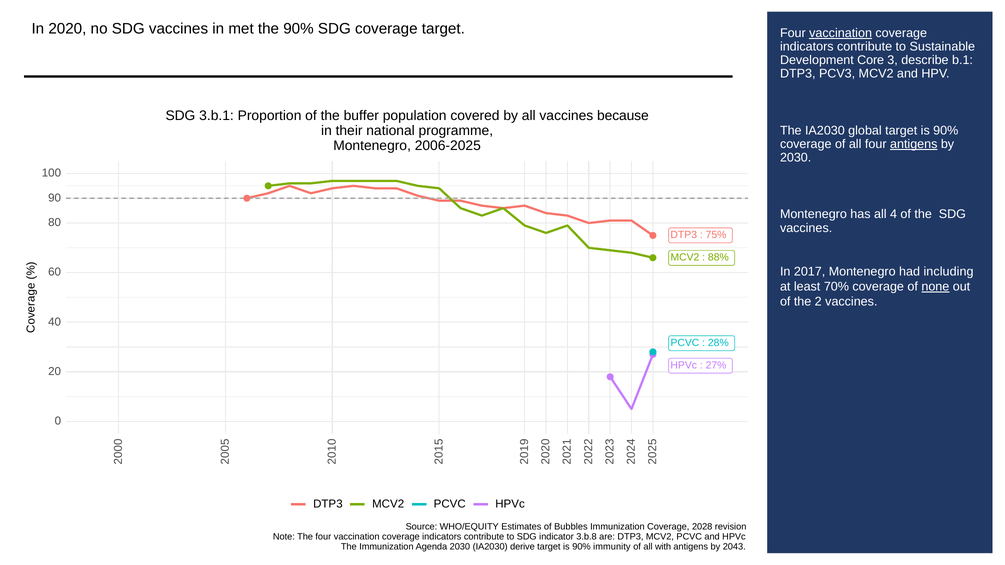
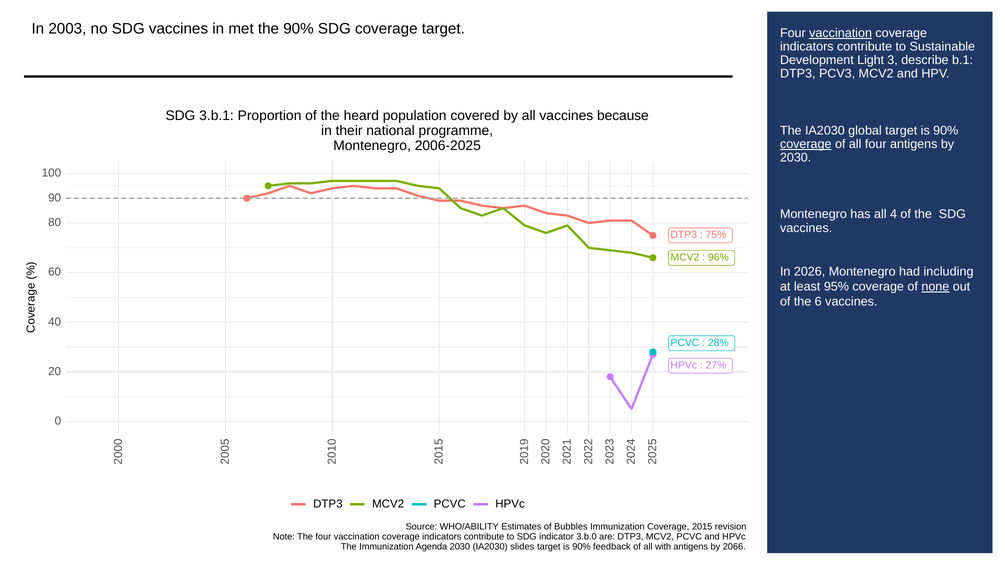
2020: 2020 -> 2003 (67, 29)
Core: Core -> Light (871, 60)
buffer: buffer -> heard (361, 116)
coverage underline: none -> present (806, 144)
antigens underline: present -> none (914, 144)
88%: 88% -> 96% (718, 258)
2017: 2017 -> 2026 (810, 272)
70%: 70% -> 95% (836, 287)
the 2: 2 -> 6 (818, 302)
WHO/EQUITY: WHO/EQUITY -> WHO/ABILITY (469, 527)
2028: 2028 -> 2015 (702, 527)
3.b.8: 3.b.8 -> 3.b.0 (587, 537)
derive: derive -> slides (522, 547)
immunity: immunity -> feedback (612, 547)
2043: 2043 -> 2066 (734, 547)
